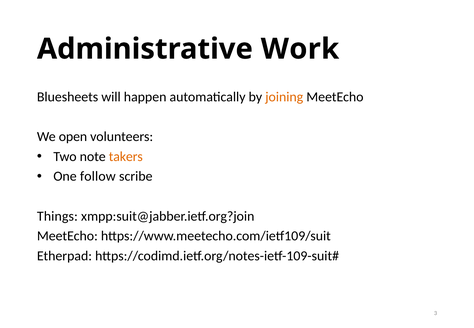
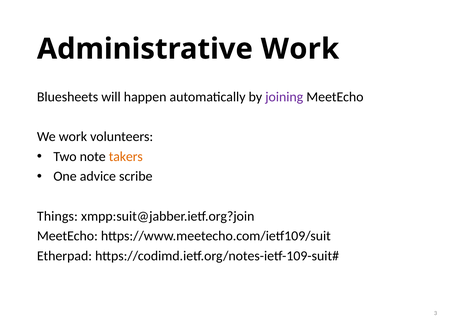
joining colour: orange -> purple (284, 97)
We open: open -> work (73, 137)
follow: follow -> advice (98, 176)
